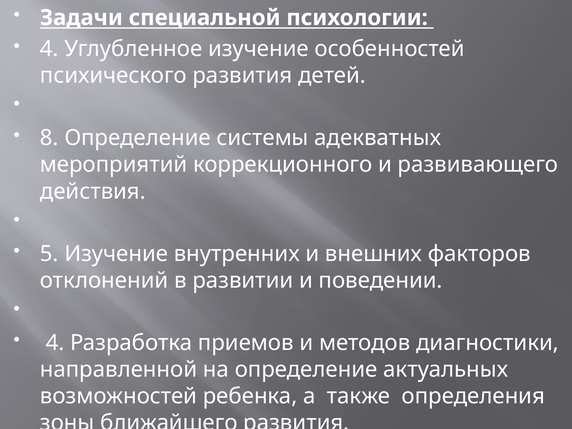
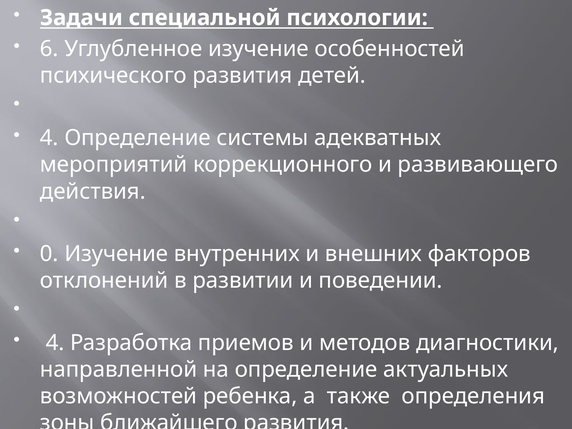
4: 4 -> 6 (49, 49)
8: 8 -> 4 (49, 138)
5: 5 -> 0 (49, 254)
